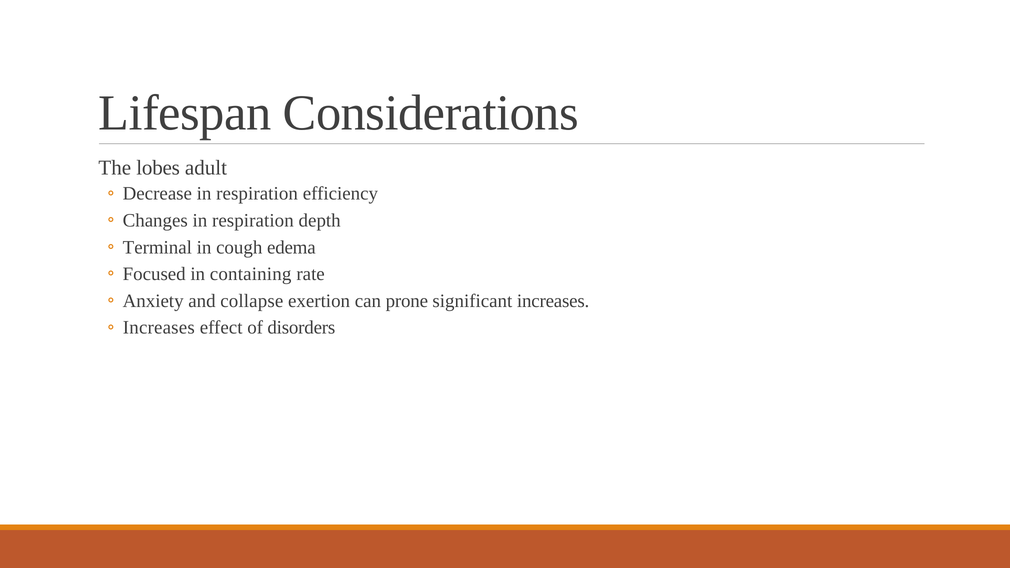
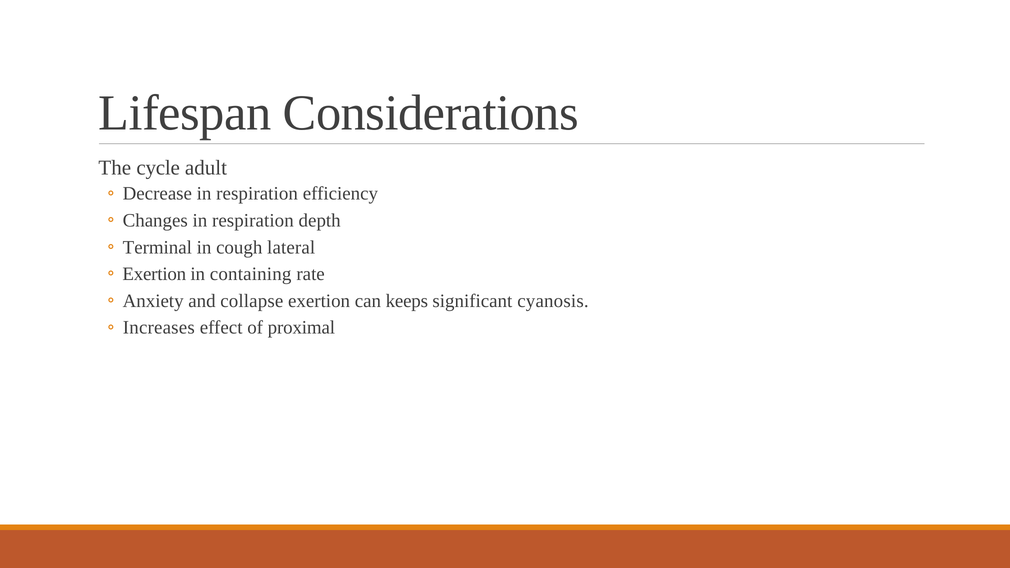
lobes: lobes -> cycle (158, 168)
edema: edema -> lateral (291, 247)
Focused: Focused -> Exertion (154, 274)
prone: prone -> keeps (407, 301)
significant increases: increases -> cyanosis (553, 301)
disorders: disorders -> proximal (301, 328)
